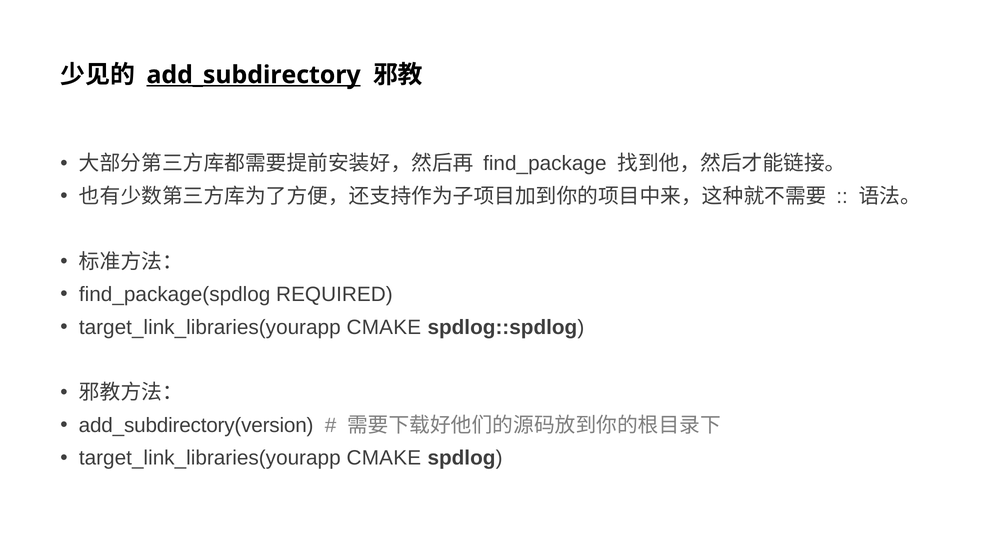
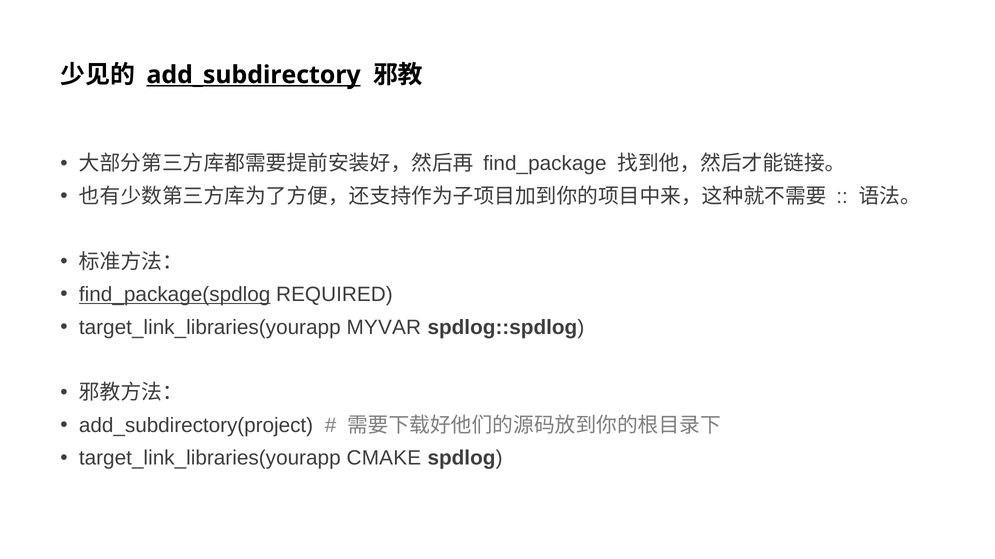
find_package(spdlog underline: none -> present (175, 295)
CMAKE: CMAKE -> MYVAR (384, 328)
add_subdirectory(version: add_subdirectory(version -> add_subdirectory(project (196, 426)
